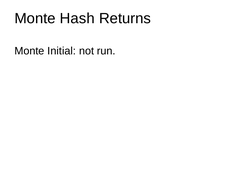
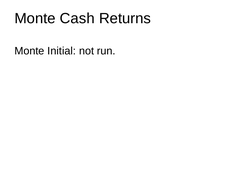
Hash: Hash -> Cash (77, 18)
